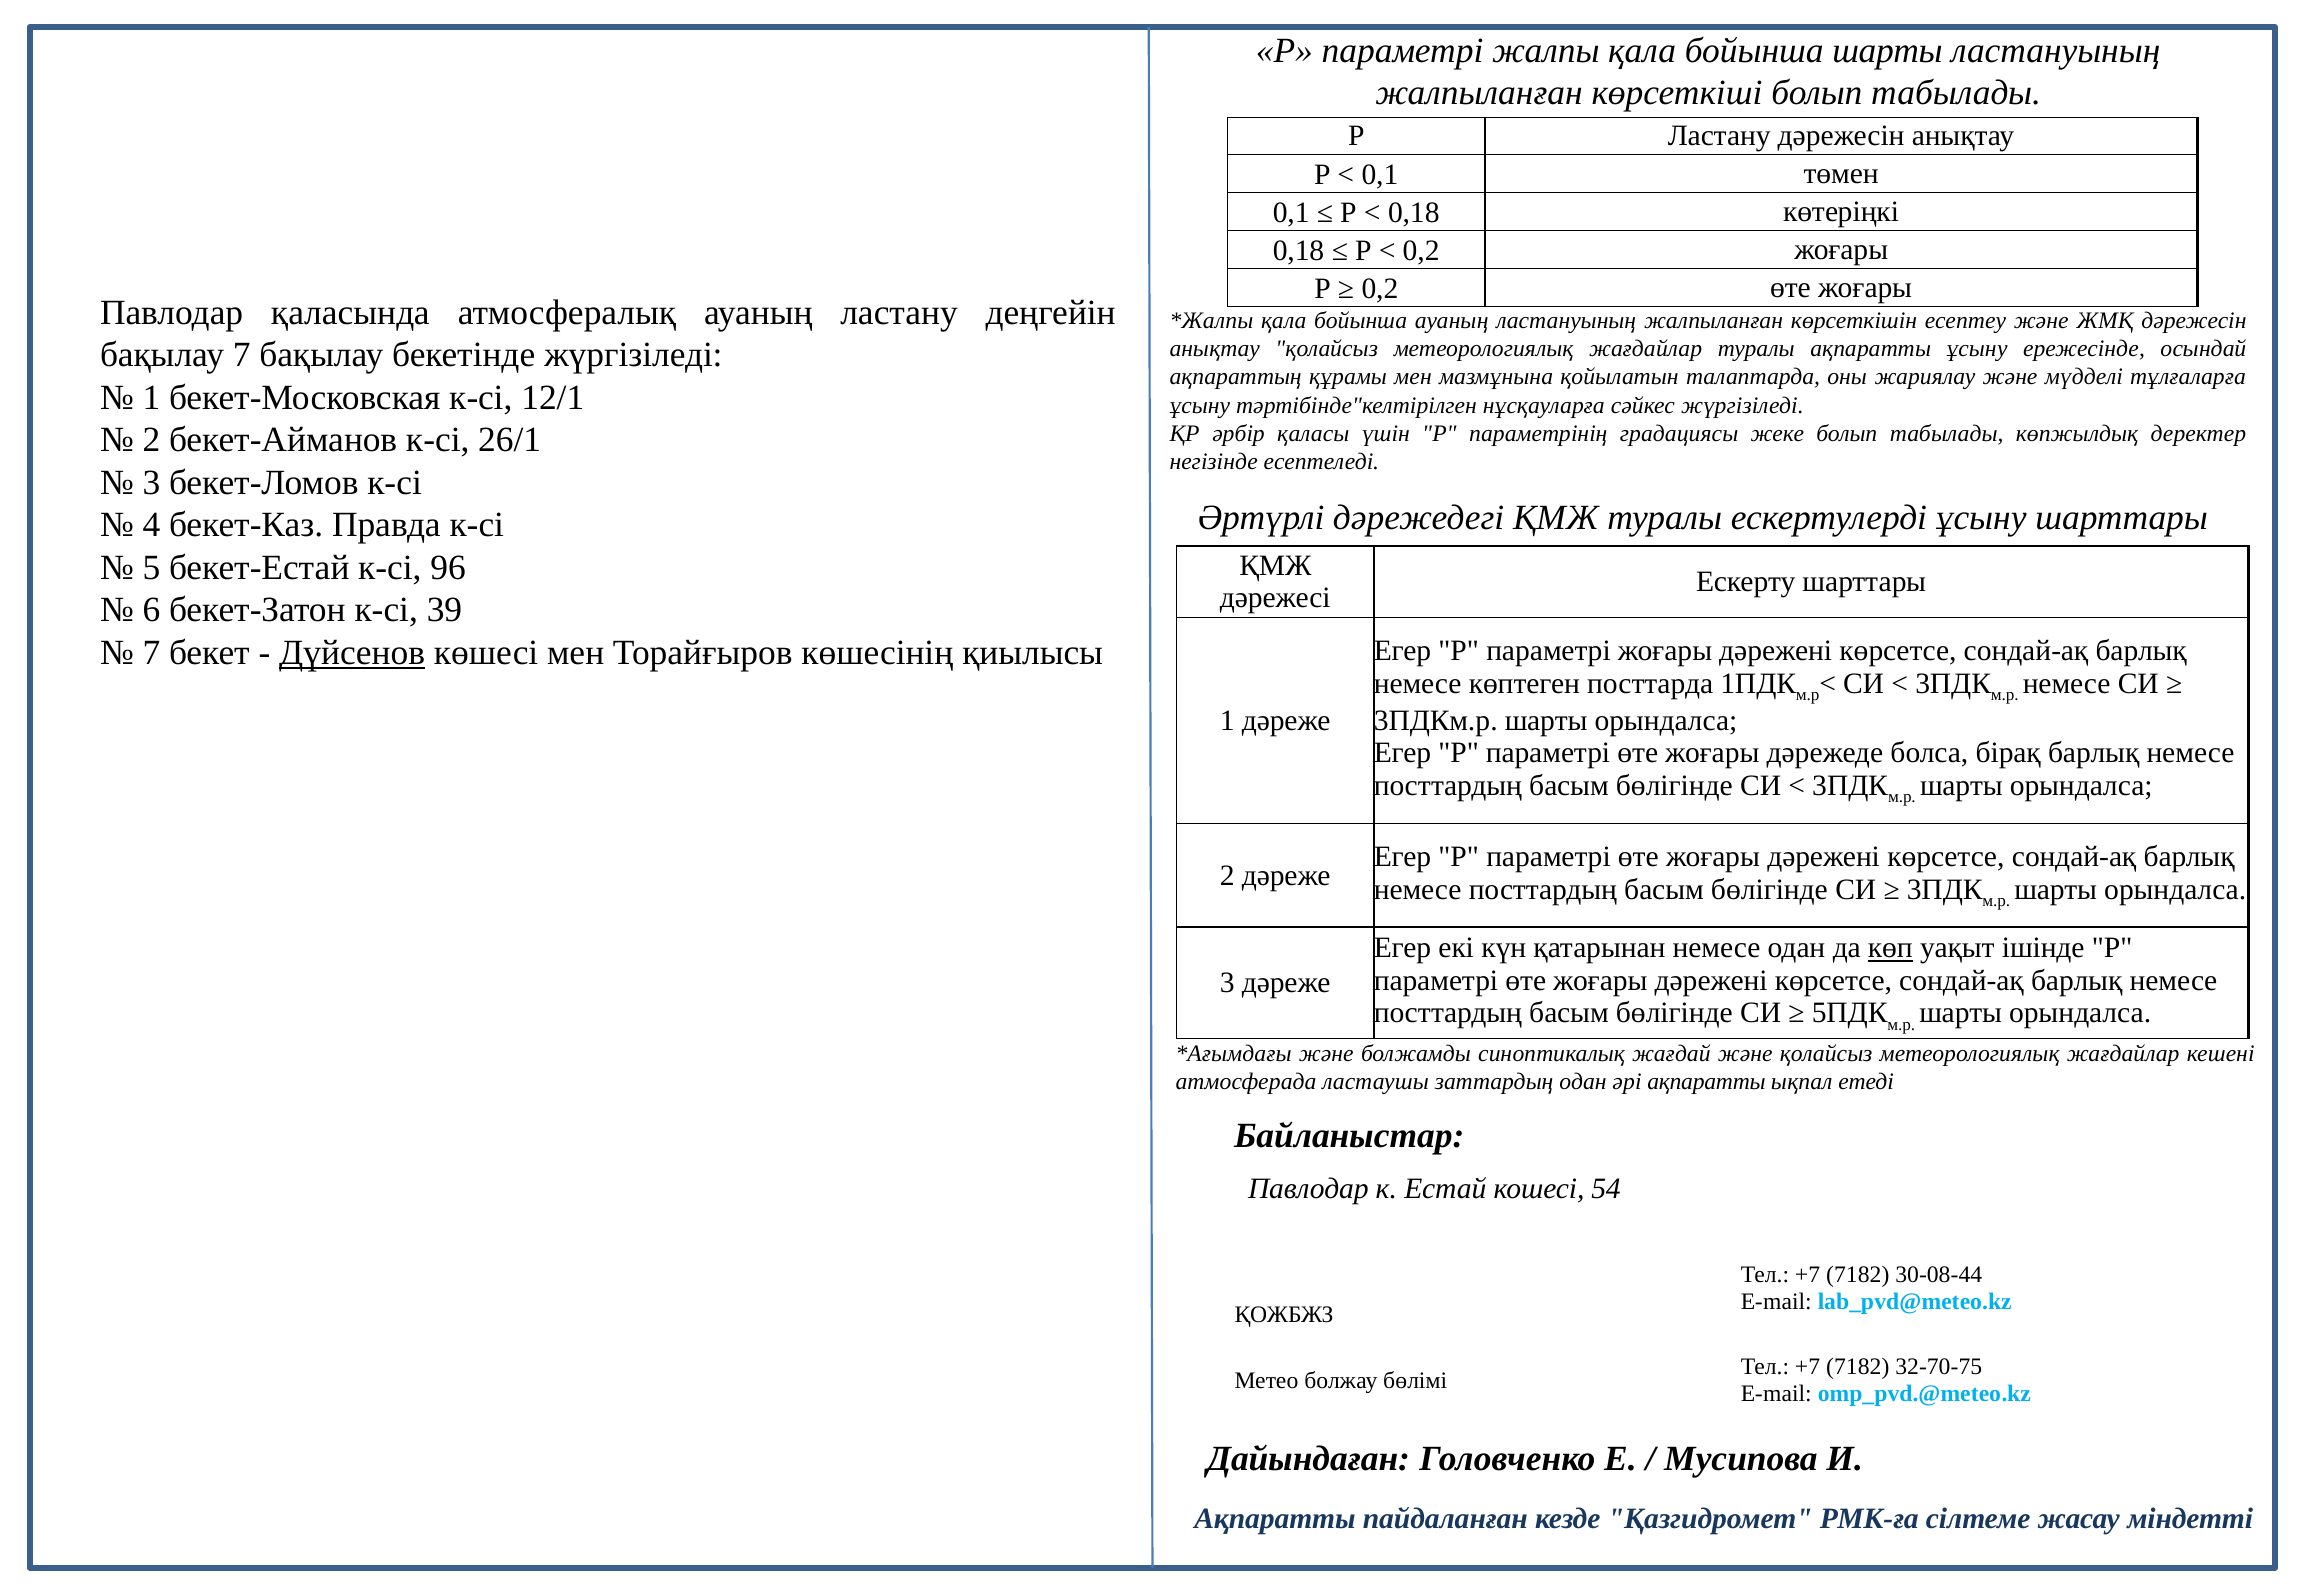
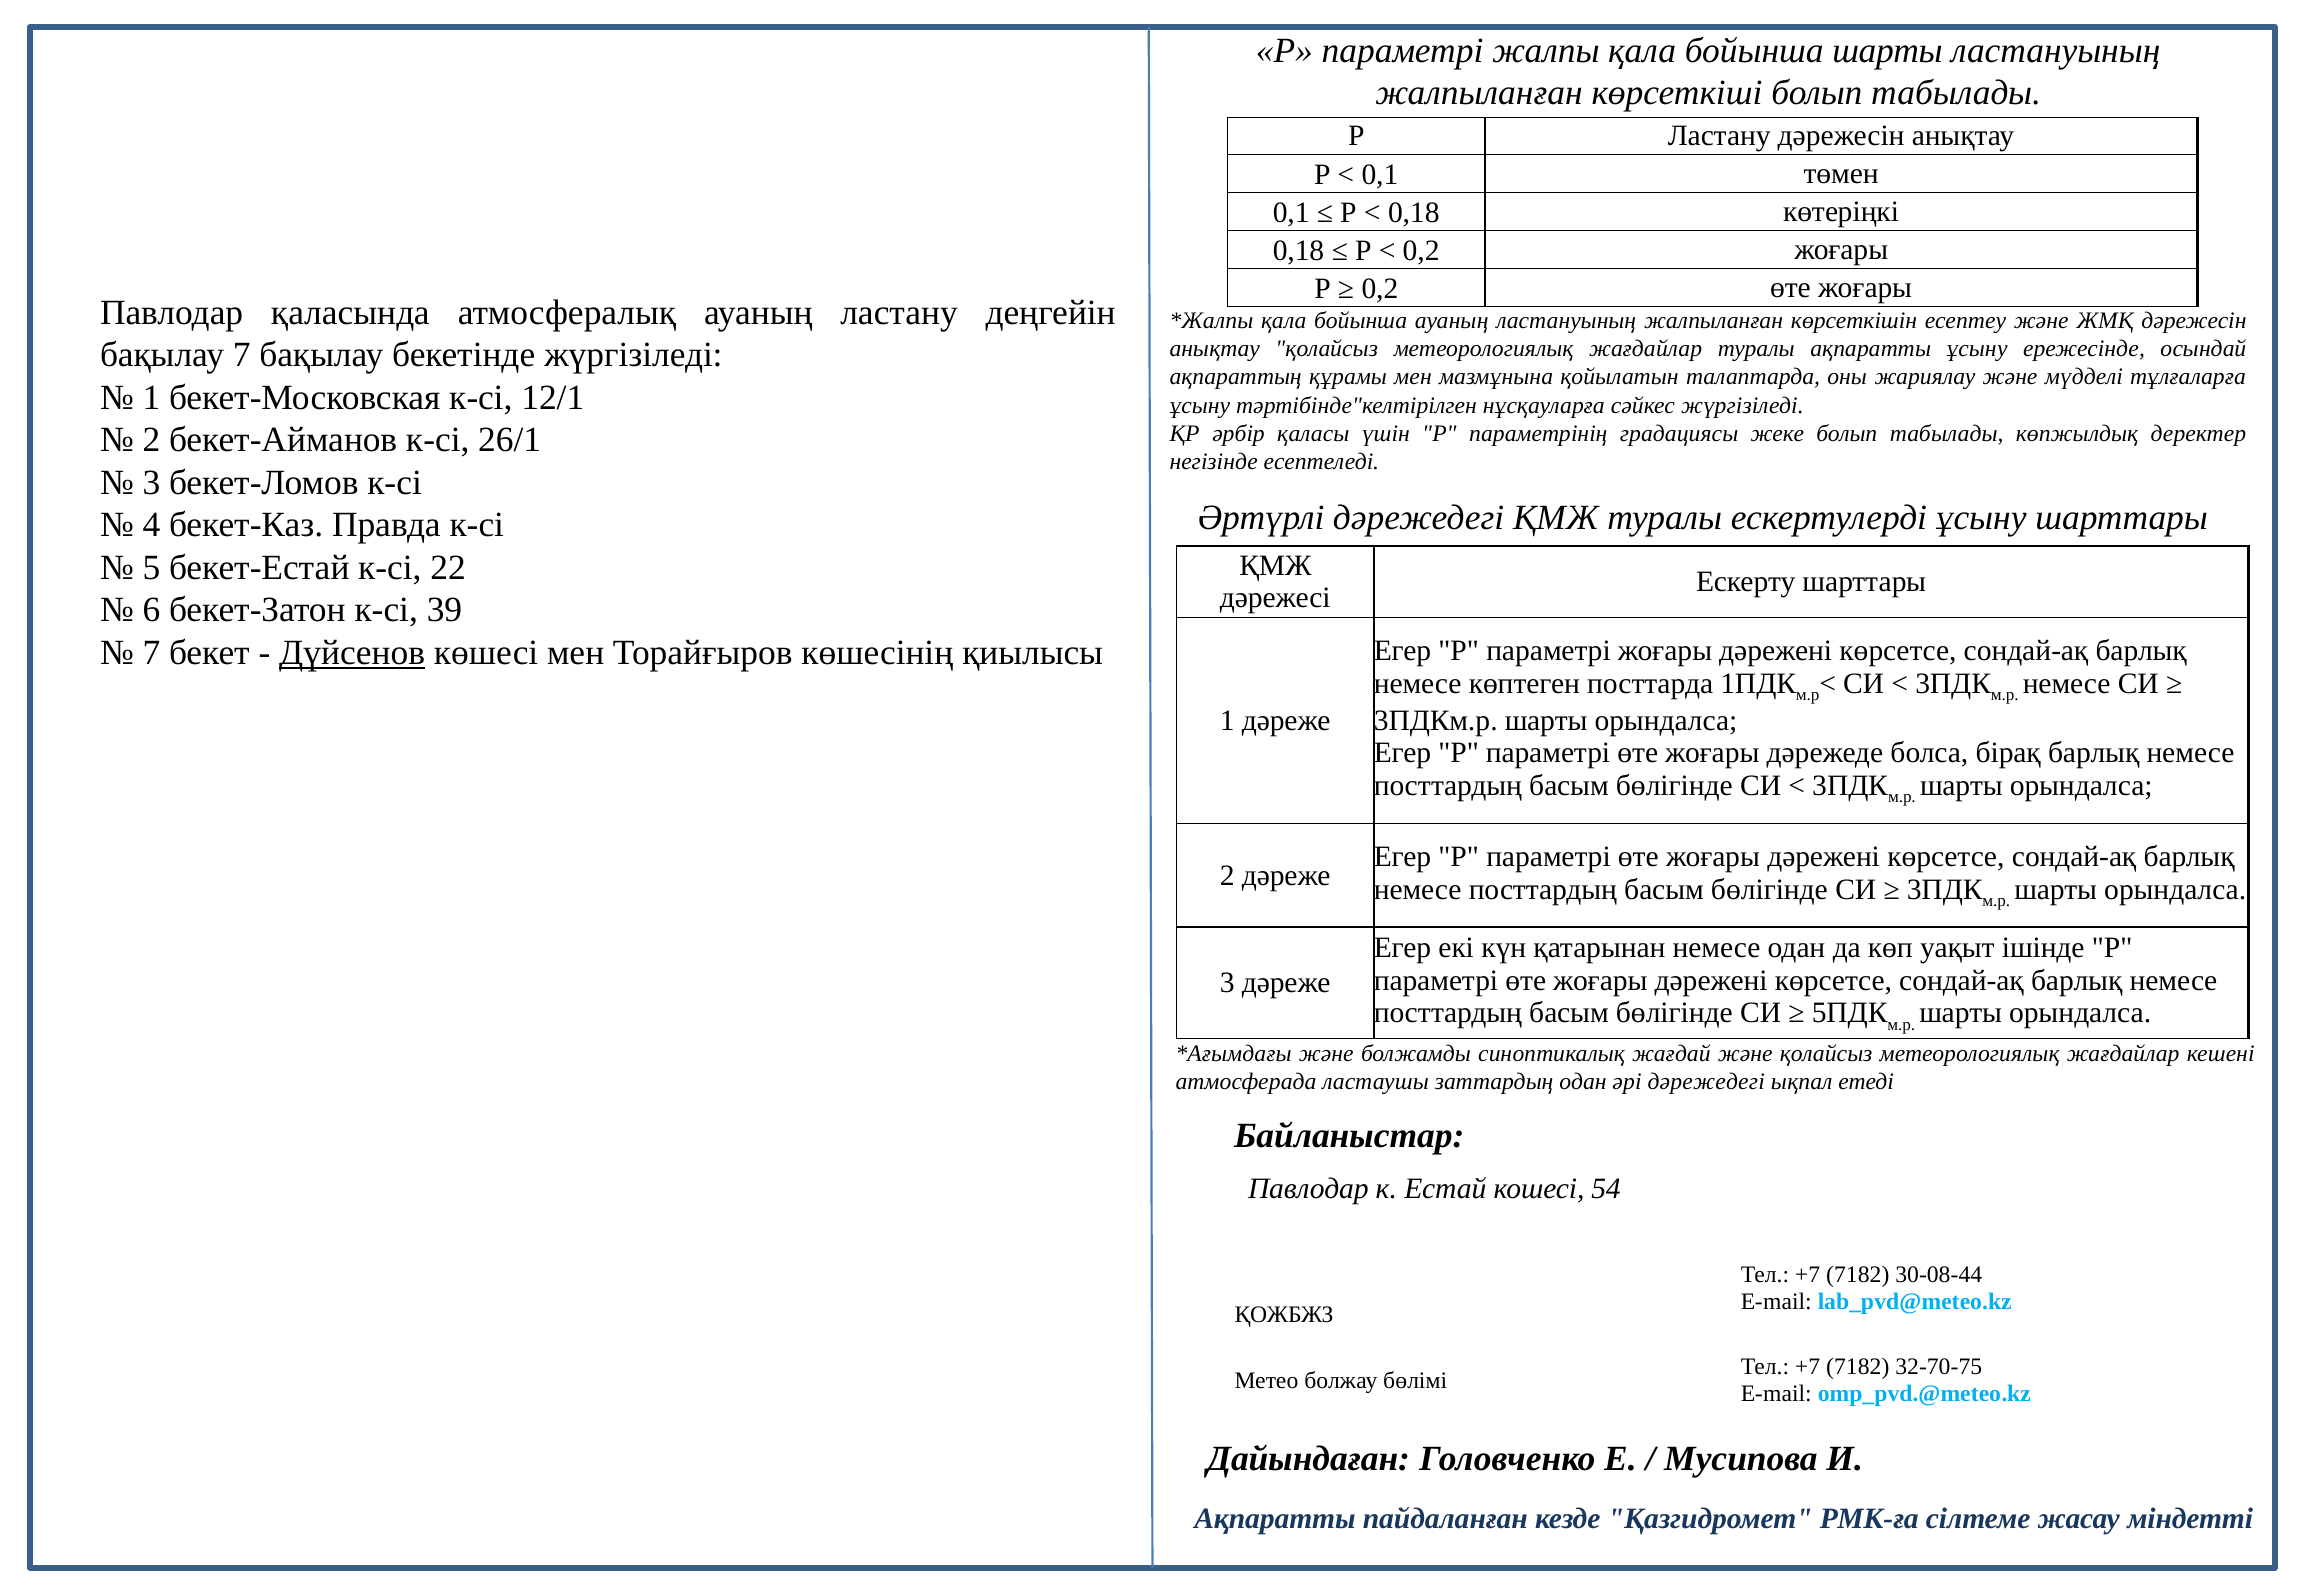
96: 96 -> 22 (448, 568)
көп underline: present -> none (1890, 948)
әрі ақпаратты: ақпаратты -> дәрежедегі (1706, 1083)
